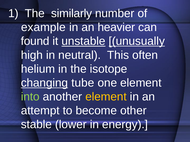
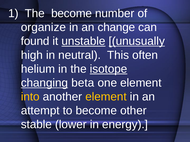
The similarly: similarly -> become (72, 13)
example: example -> organize (43, 27)
heavier: heavier -> change (116, 27)
isotope underline: none -> present (109, 69)
tube: tube -> beta (83, 83)
into colour: light green -> yellow (30, 97)
